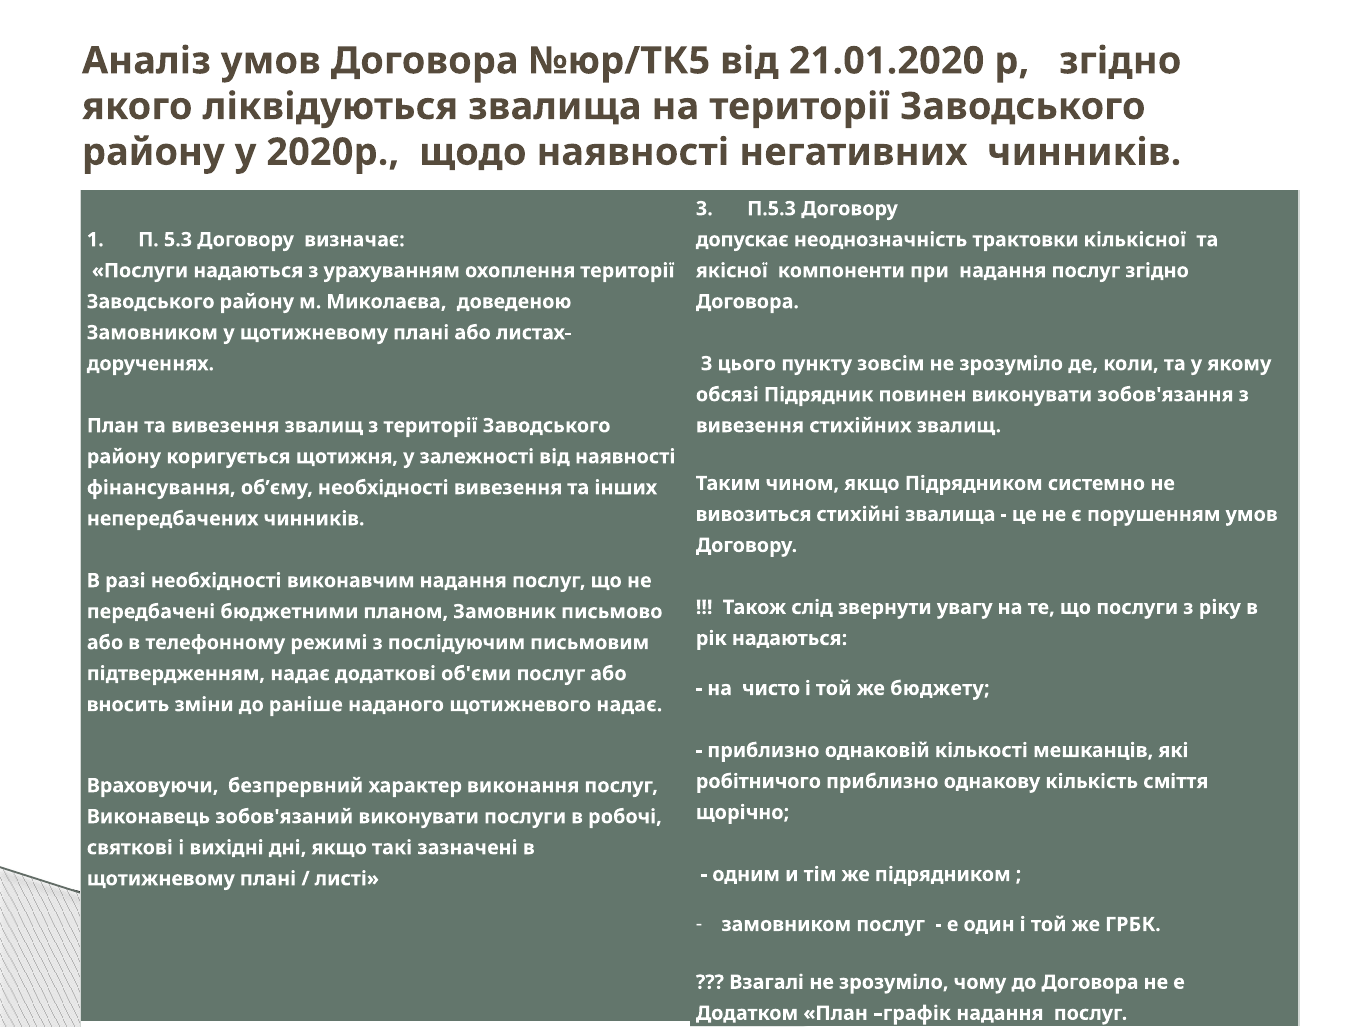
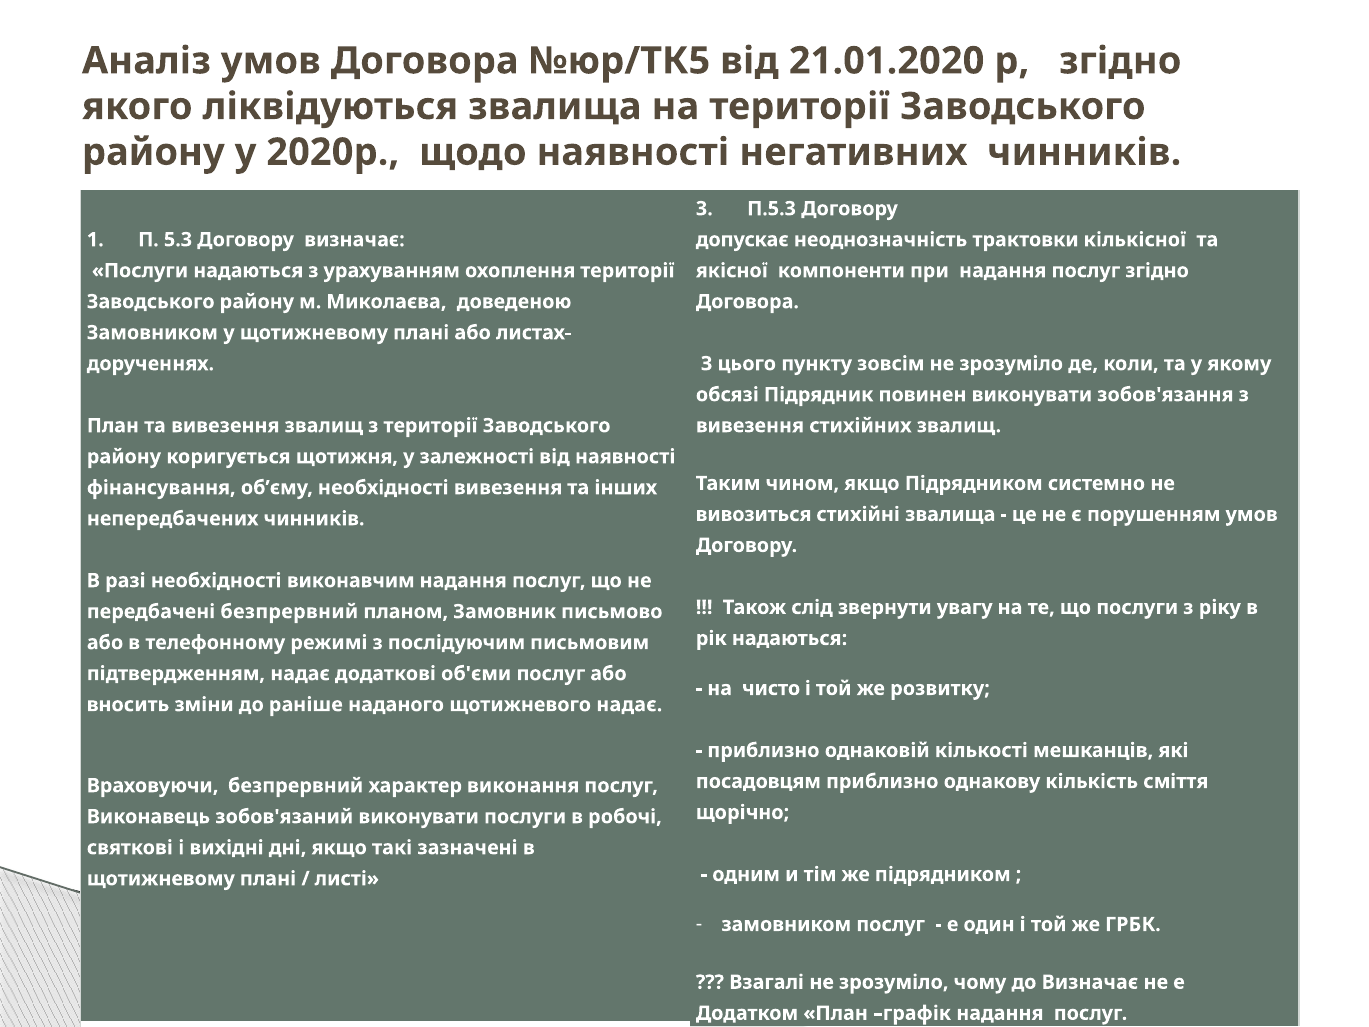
передбачені бюджетними: бюджетними -> безпрервний (289, 612)
бюджету: бюджету -> розвитку (940, 688)
робітничого: робітничого -> посадовцям (758, 781)
до Договора: Договора -> Визначає (1090, 982)
